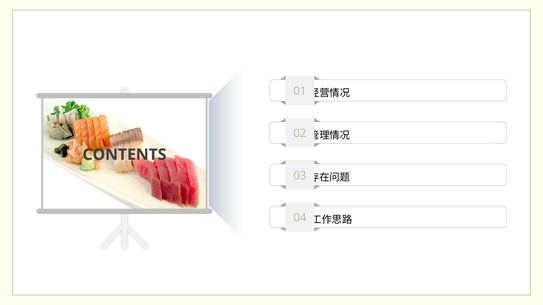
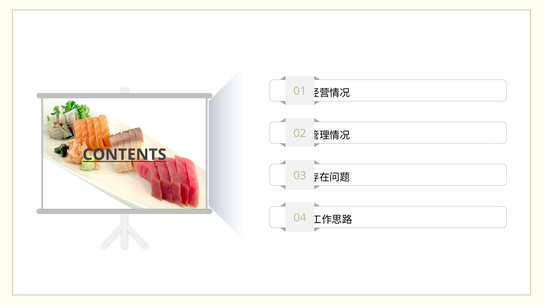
CONTENTS underline: none -> present (124, 155)
